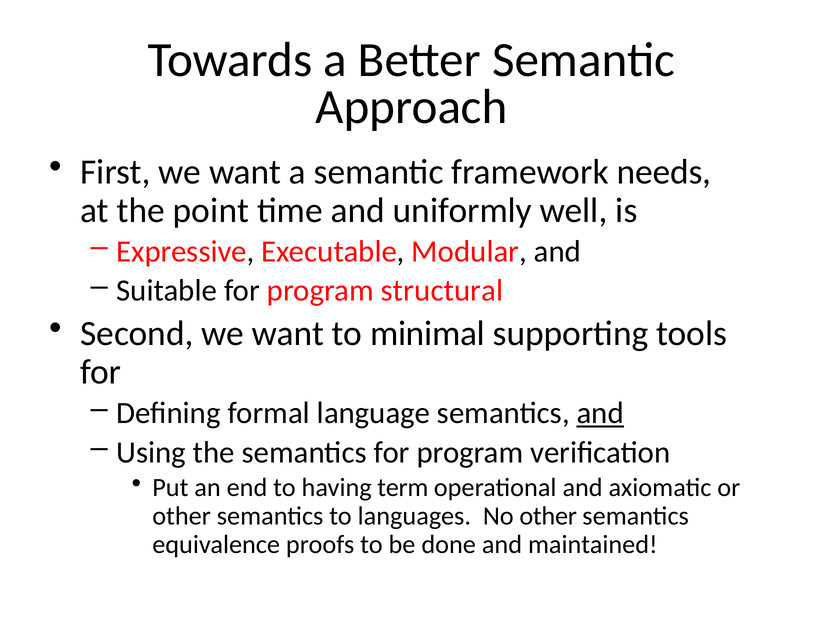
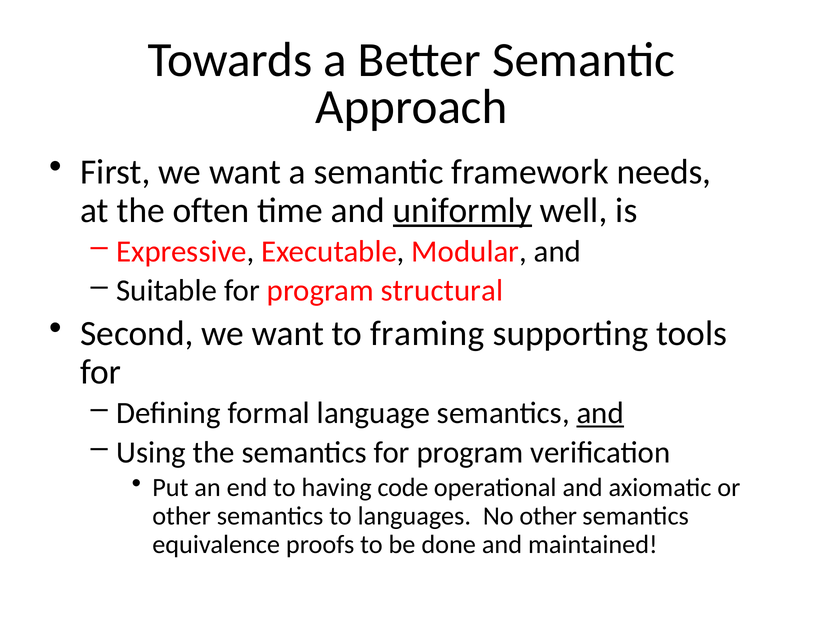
point: point -> often (211, 210)
uniformly underline: none -> present (462, 210)
minimal: minimal -> framing (427, 333)
term: term -> code (403, 487)
